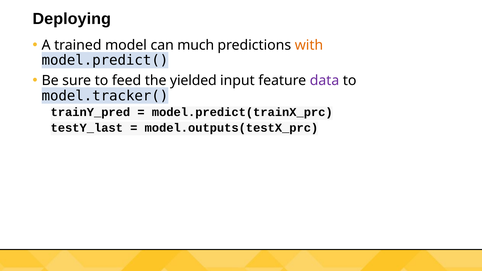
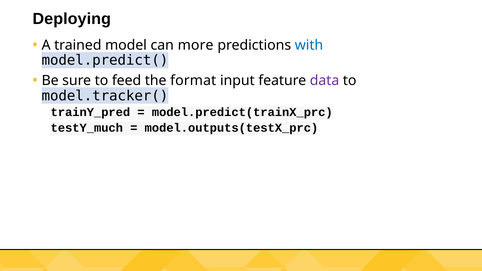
much: much -> more (196, 45)
with colour: orange -> blue (309, 45)
yielded: yielded -> format (193, 81)
testY_last: testY_last -> testY_much (87, 128)
